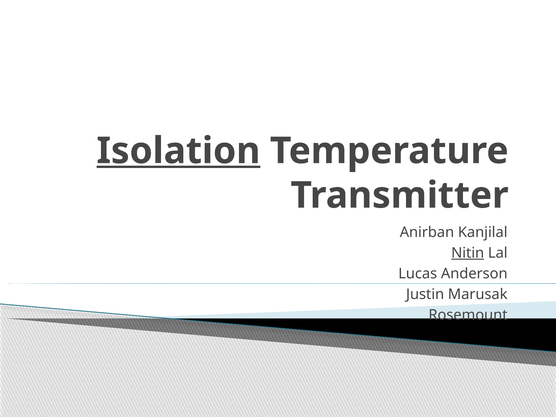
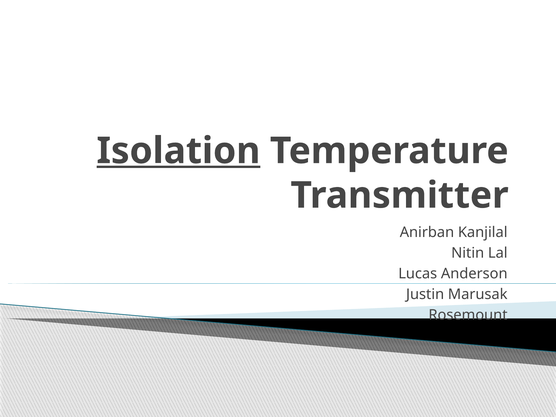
Nitin underline: present -> none (468, 253)
